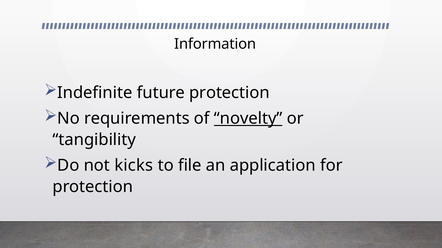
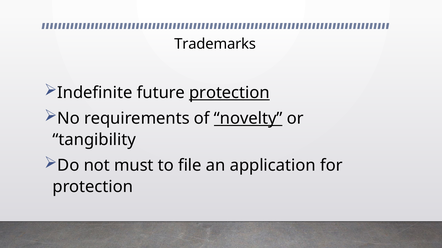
Information: Information -> Trademarks (215, 44)
protection underline: none -> present (229, 93)
kicks: kicks -> must (134, 166)
